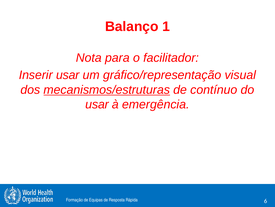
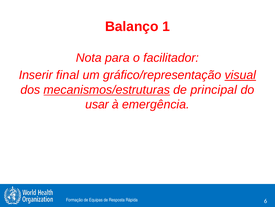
Inserir usar: usar -> final (68, 75)
visual underline: none -> present (240, 75)
contínuo: contínuo -> principal (214, 89)
